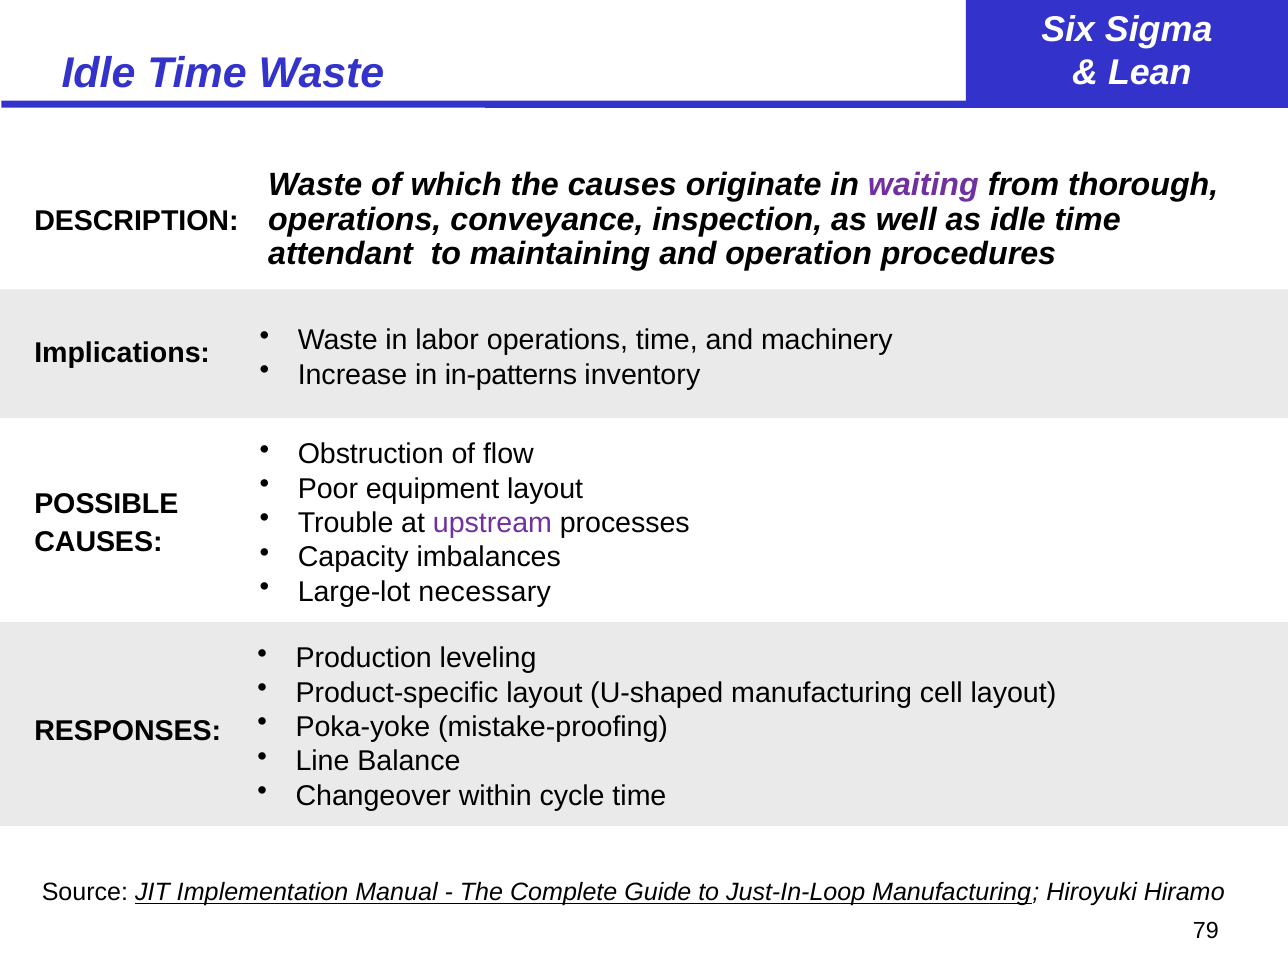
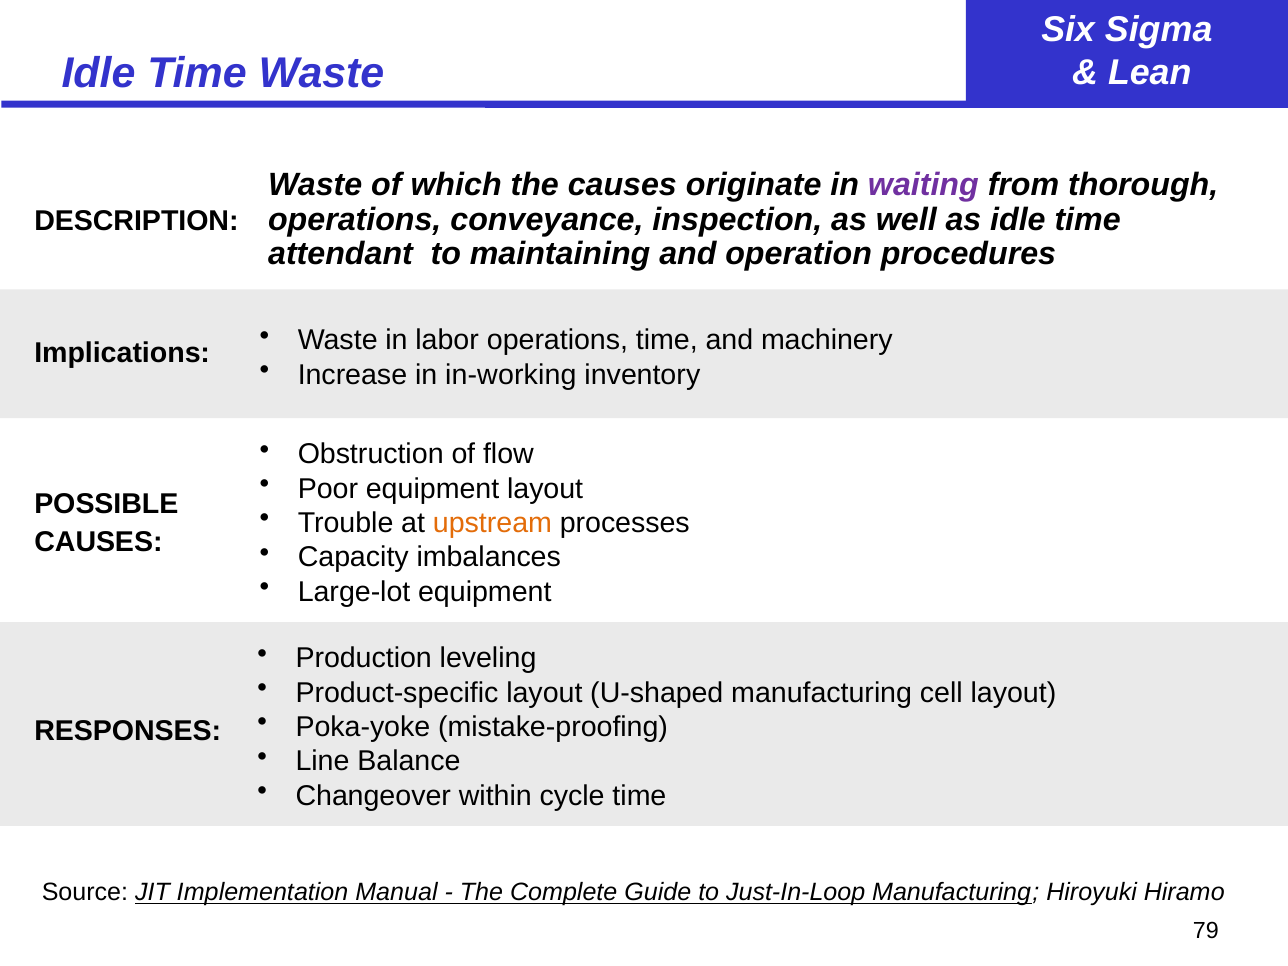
in-patterns: in-patterns -> in-working (511, 375)
upstream colour: purple -> orange (492, 523)
Large-lot necessary: necessary -> equipment (485, 592)
